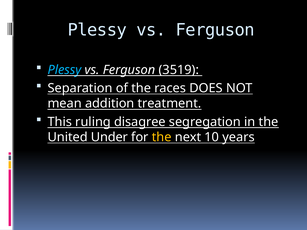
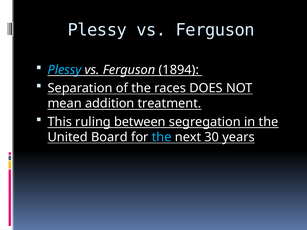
3519: 3519 -> 1894 (179, 70)
disagree: disagree -> between (140, 122)
Under: Under -> Board (109, 137)
the colour: yellow -> light blue (162, 137)
10: 10 -> 30 (212, 137)
